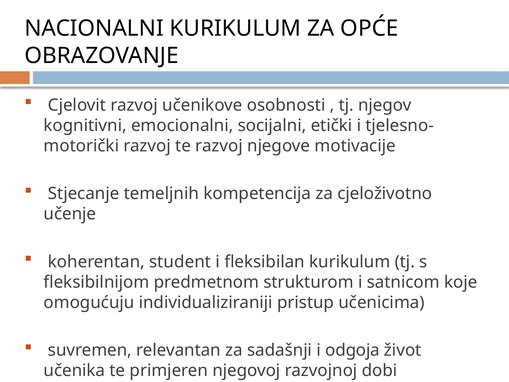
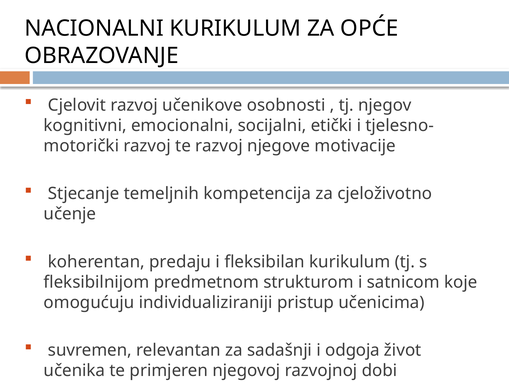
student: student -> predaju (180, 262)
